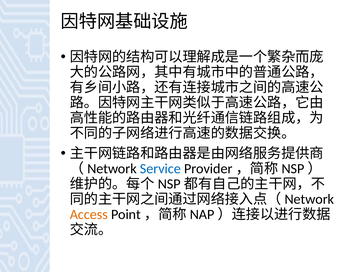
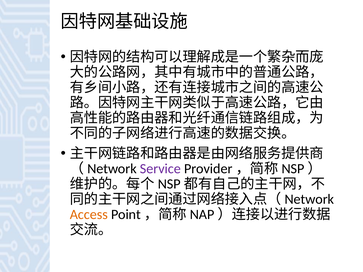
Service colour: blue -> purple (160, 169)
